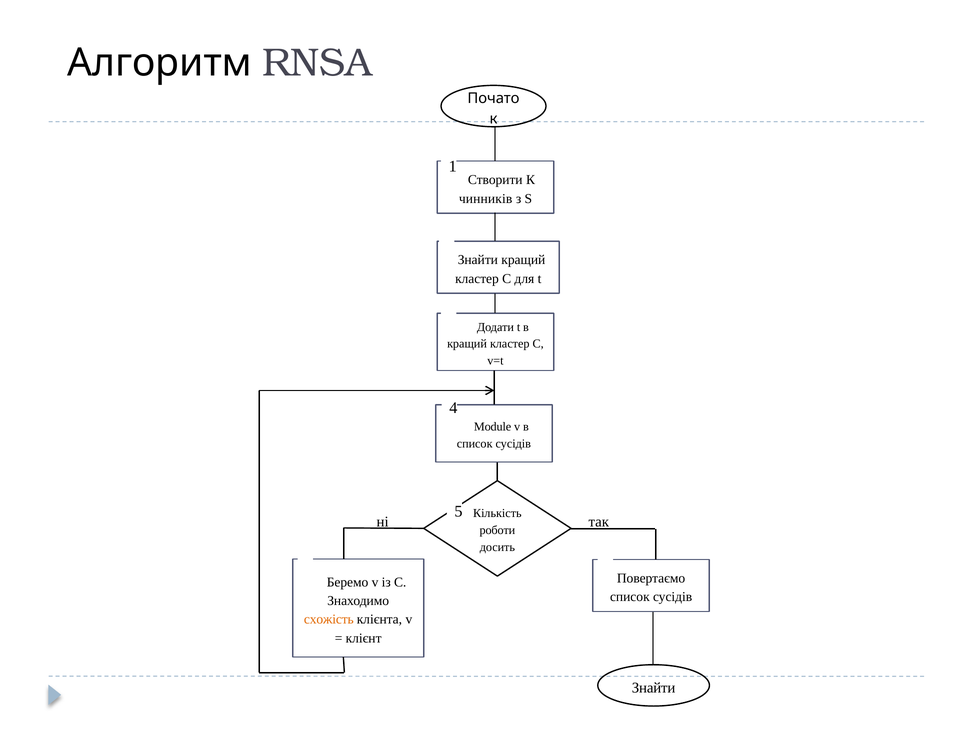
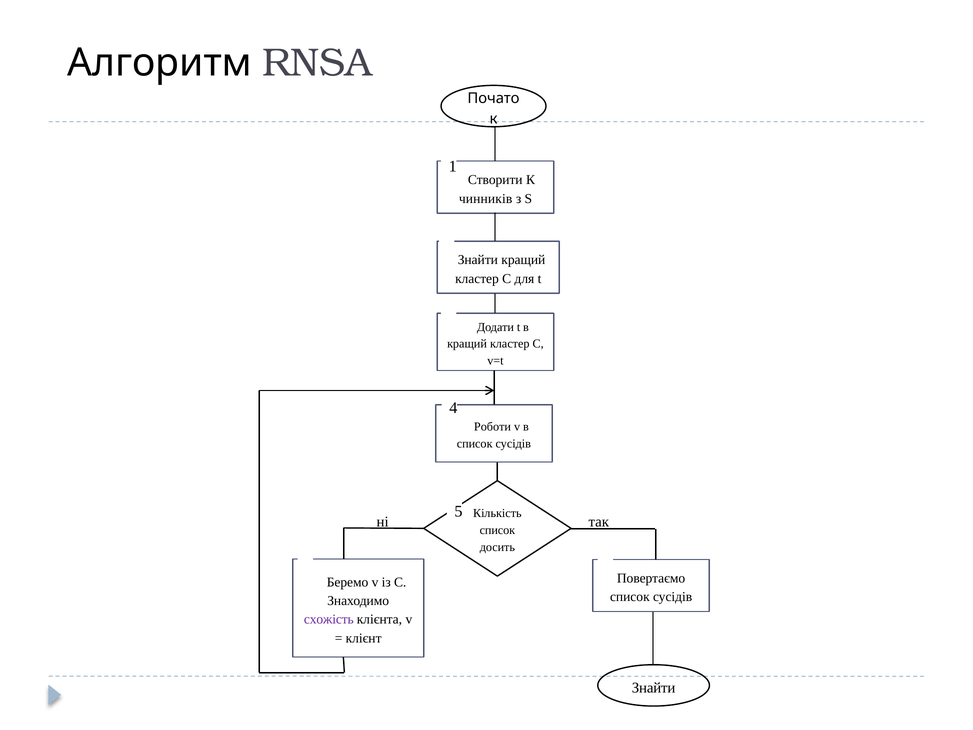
Module: Module -> Роботи (492, 427)
роботи: роботи -> список (497, 530)
схожість colour: orange -> purple (329, 619)
